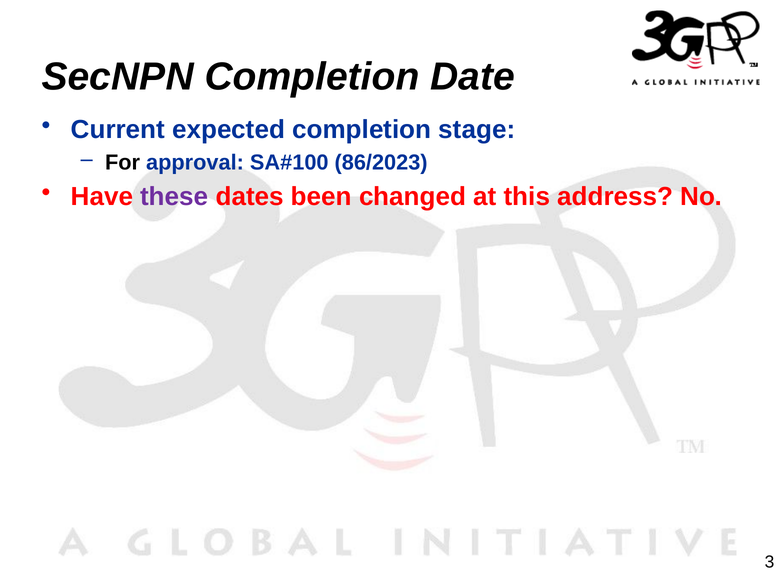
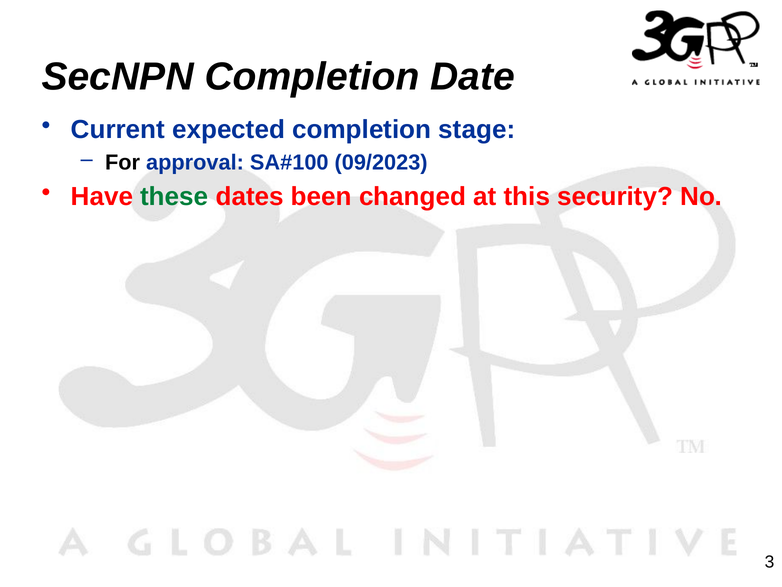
86/2023: 86/2023 -> 09/2023 (381, 162)
these colour: purple -> green (174, 197)
address: address -> security (615, 197)
